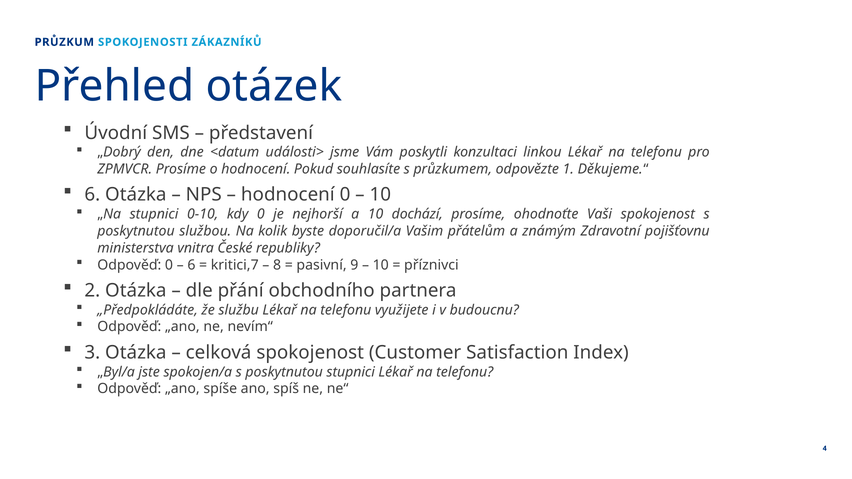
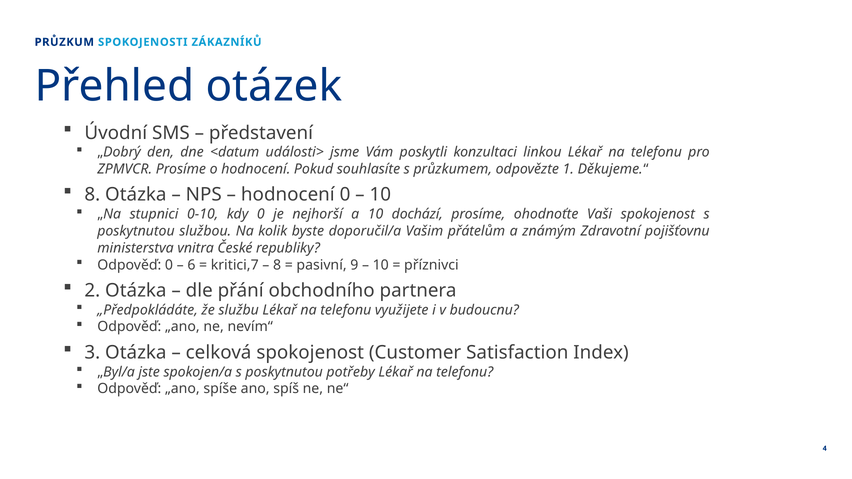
6: 6 -> 8 (92, 195)
poskytnutou stupnici: stupnici -> potřeby (351, 372)
